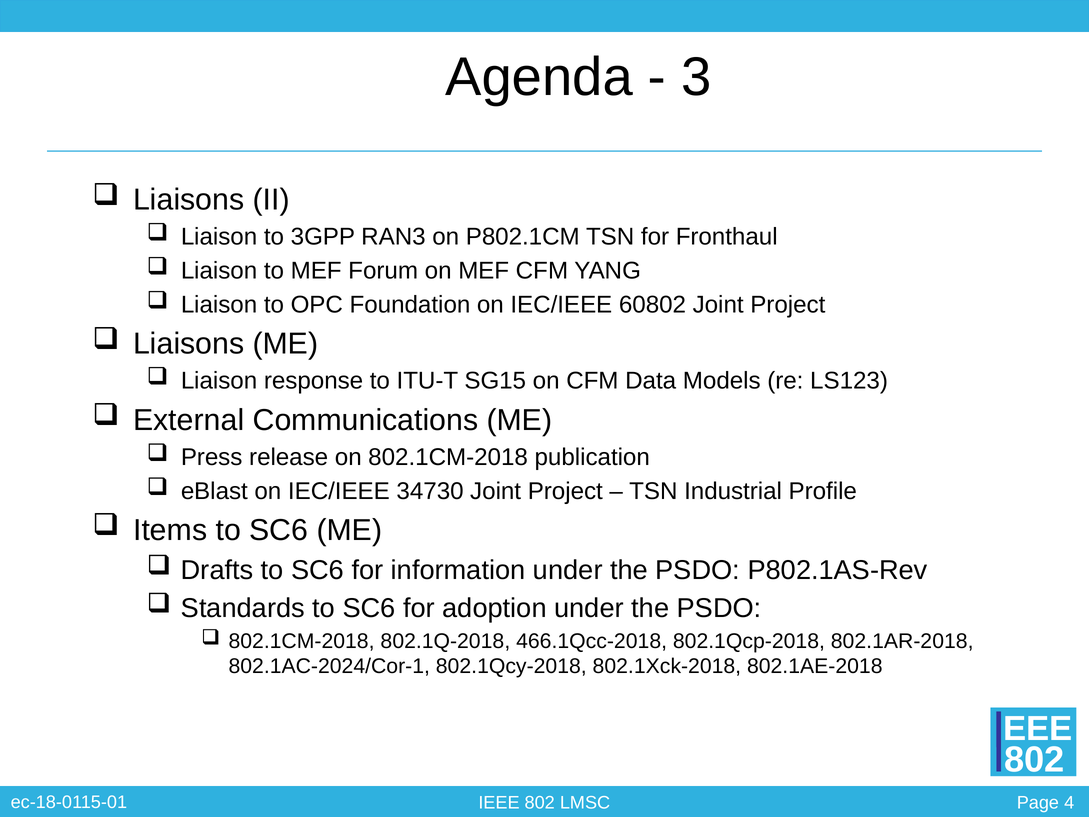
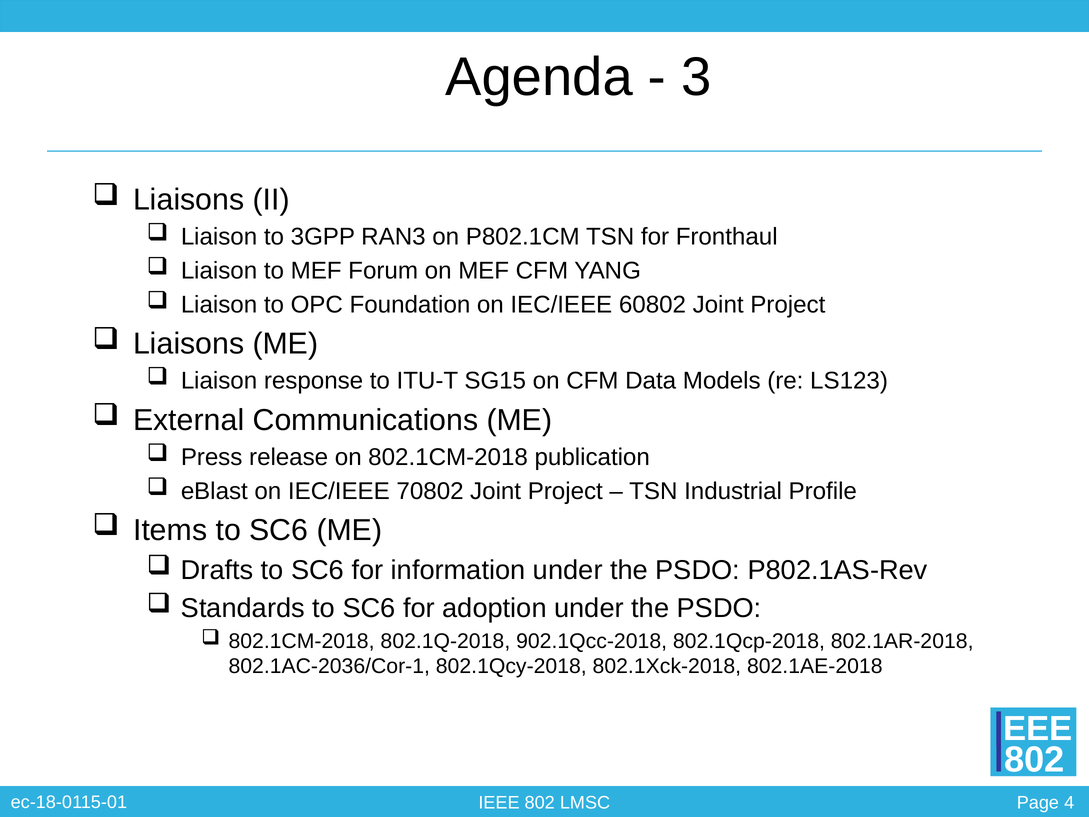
34730: 34730 -> 70802 (430, 491)
466.1Qcc-2018: 466.1Qcc-2018 -> 902.1Qcc-2018 (592, 641)
802.1AC-2024/Cor-1: 802.1AC-2024/Cor-1 -> 802.1AC-2036/Cor-1 (329, 666)
